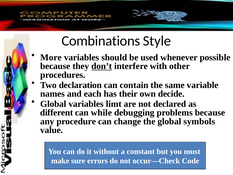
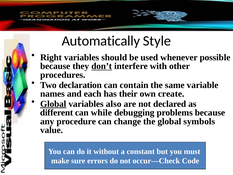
Combinations: Combinations -> Automatically (101, 41)
More: More -> Right (51, 57)
decide: decide -> create (171, 94)
Global underline: none -> present (53, 104)
limt: limt -> also (114, 104)
